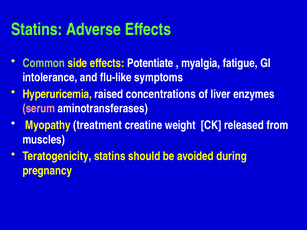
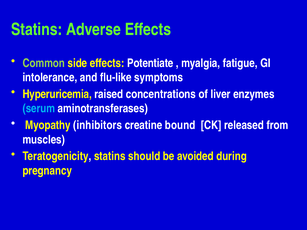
serum colour: pink -> light blue (39, 109)
treatment: treatment -> inhibitors (98, 125)
weight: weight -> bound (180, 125)
